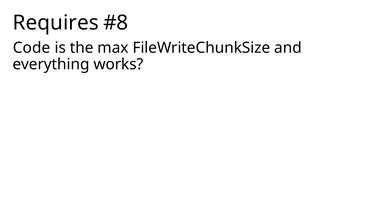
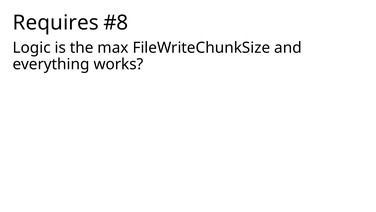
Code: Code -> Logic (32, 48)
